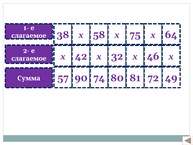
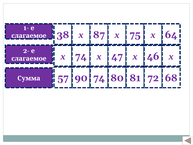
58: 58 -> 87 (99, 35)
х 42: 42 -> 74 (81, 56)
32: 32 -> 47 (117, 56)
49: 49 -> 68 (171, 78)
